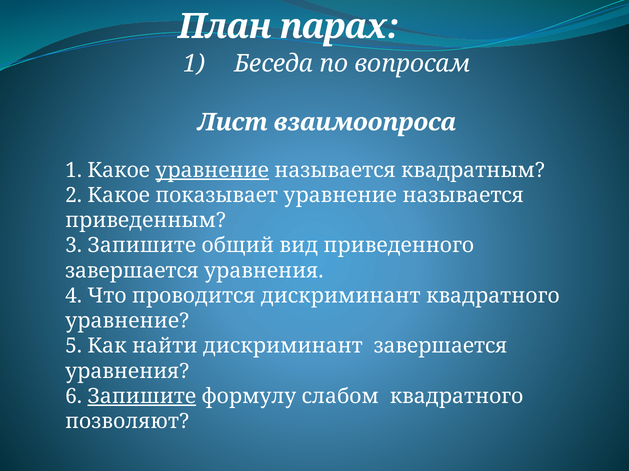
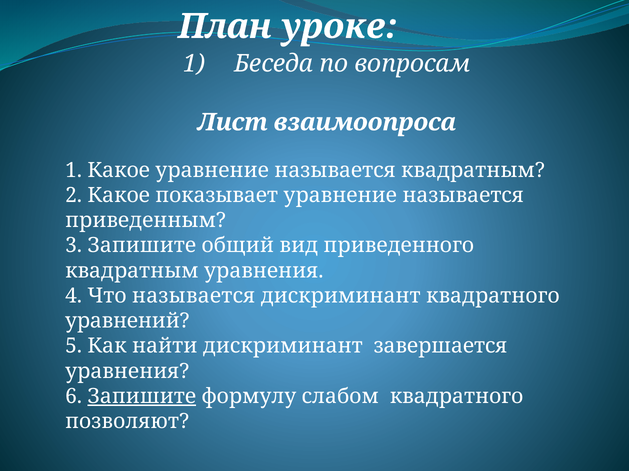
парах: парах -> уроке (339, 26)
уравнение underline: present -> none (212, 170)
завершается: завершается -> квадратным (132, 271)
Что проводится: проводится -> называется (194, 296)
уравнение: уравнение -> уравнений (127, 321)
